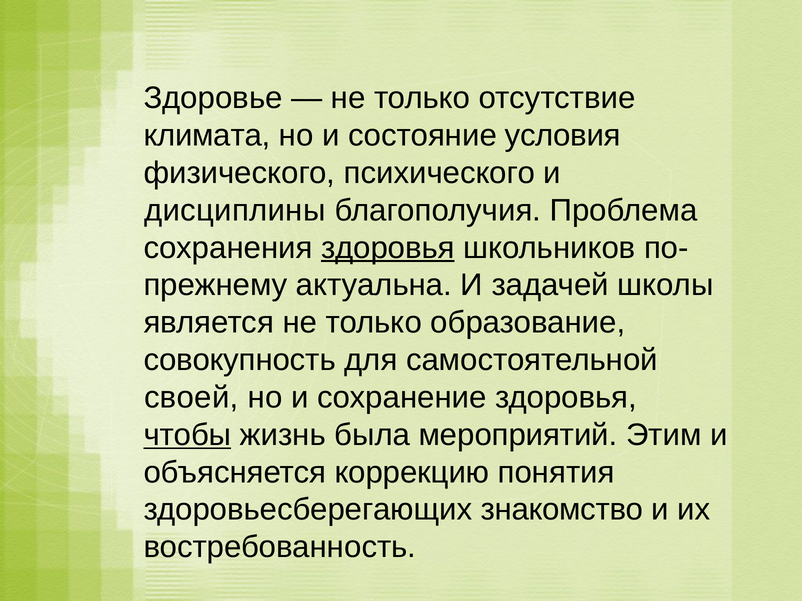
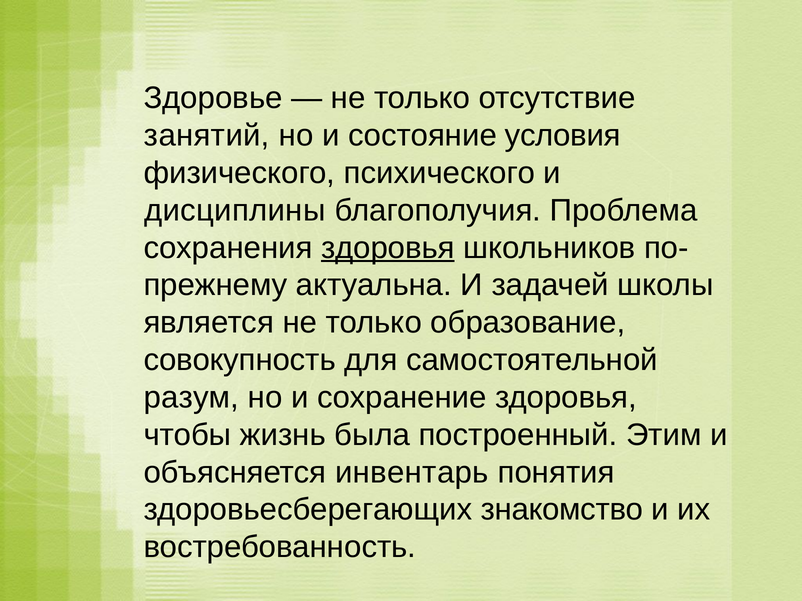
климата: климата -> занятий (207, 136)
своей: своей -> разум (191, 398)
чтобы underline: present -> none (187, 435)
мероприятий: мероприятий -> построенный (518, 435)
коррекцию: коррекцию -> инвентарь (412, 473)
